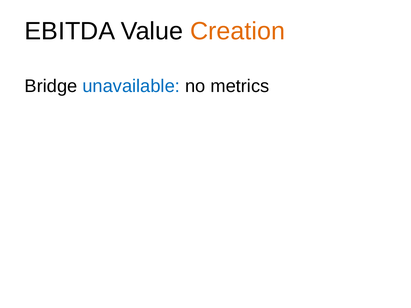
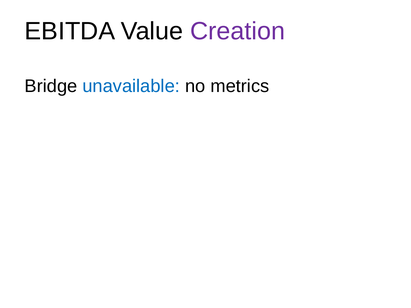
Creation colour: orange -> purple (238, 31)
